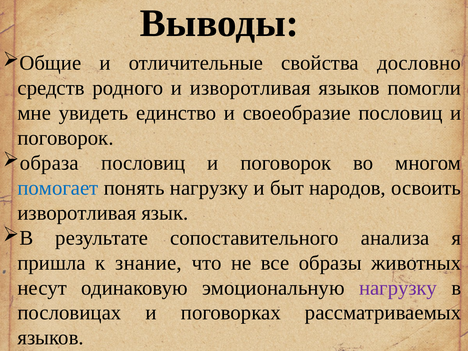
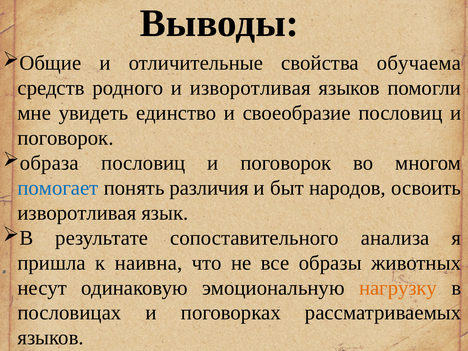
дословно: дословно -> обучаема (419, 63)
понять нагрузку: нагрузку -> различия (209, 188)
знание: знание -> наивна (149, 263)
нагрузку colour: purple -> orange (398, 288)
